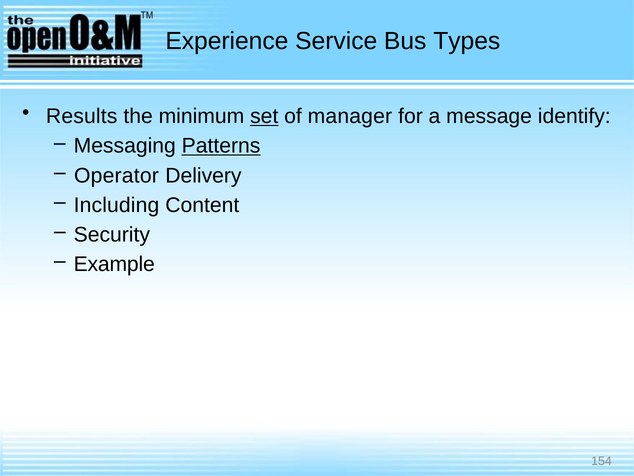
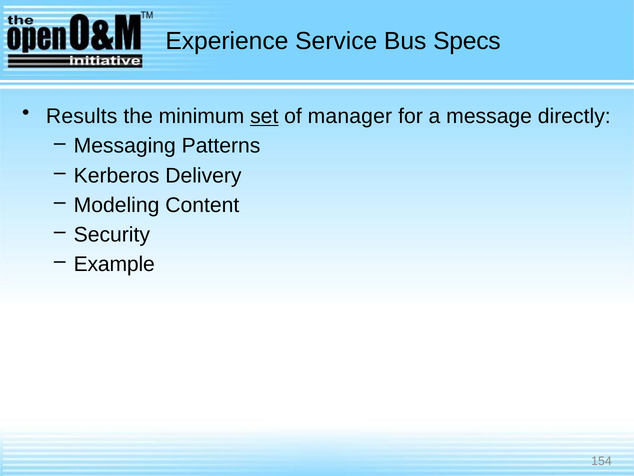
Types: Types -> Specs (467, 41)
identify: identify -> directly (574, 116)
Patterns underline: present -> none (221, 146)
Operator: Operator -> Kerberos (117, 175)
Including: Including -> Modeling (117, 205)
